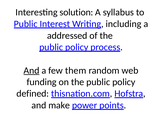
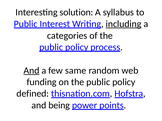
including underline: none -> present (124, 24)
addressed: addressed -> categories (67, 36)
them: them -> same (76, 71)
make: make -> being (59, 106)
